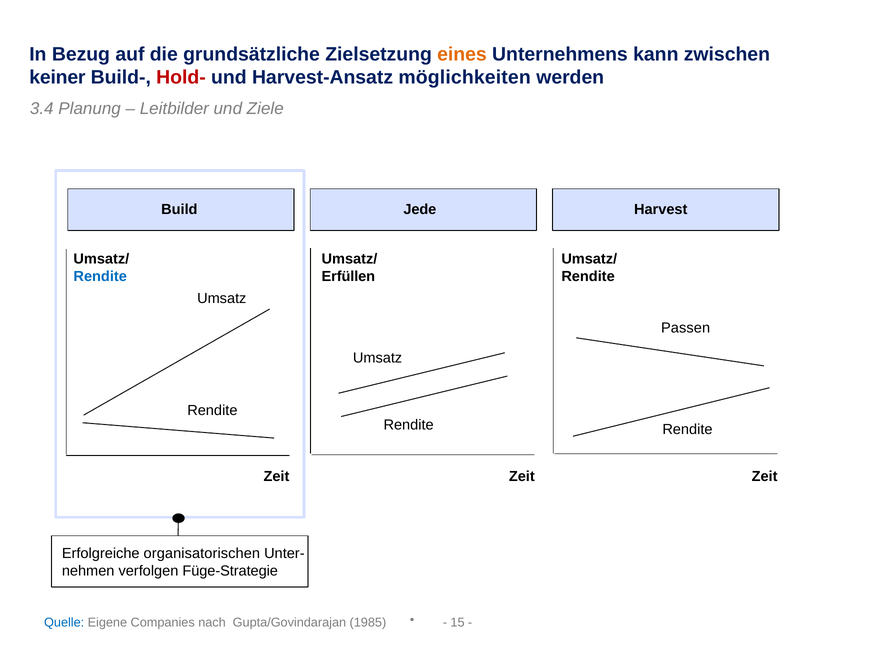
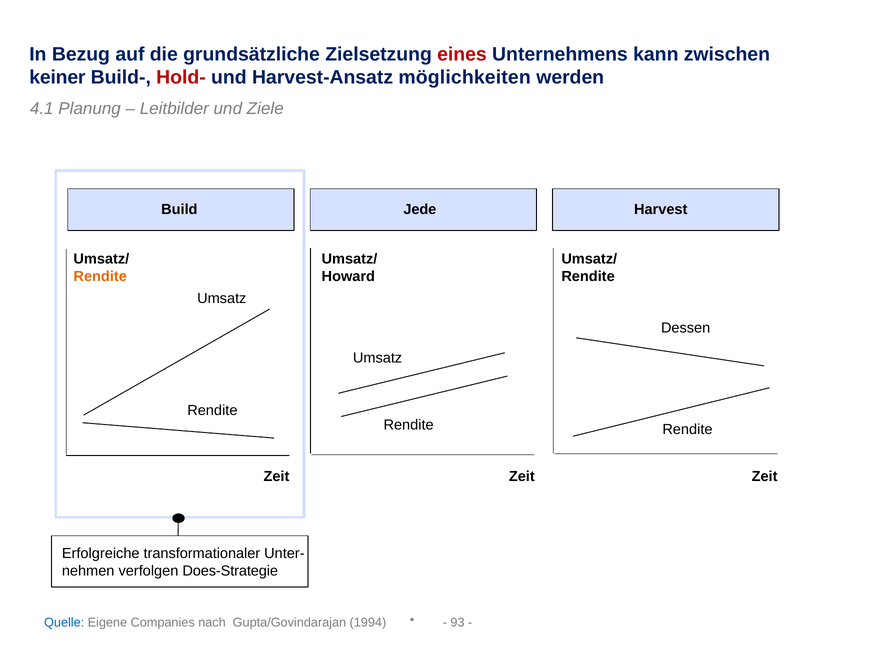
eines colour: orange -> red (462, 54)
3.4: 3.4 -> 4.1 (42, 109)
Rendite colour: blue -> orange (100, 277)
Erfüllen: Erfüllen -> Howard (348, 277)
Passen: Passen -> Dessen (686, 328)
organisatorischen: organisatorischen -> transformationaler (202, 554)
Füge-Strategie: Füge-Strategie -> Does-Strategie (230, 571)
15: 15 -> 93 (458, 623)
1985: 1985 -> 1994 (368, 623)
